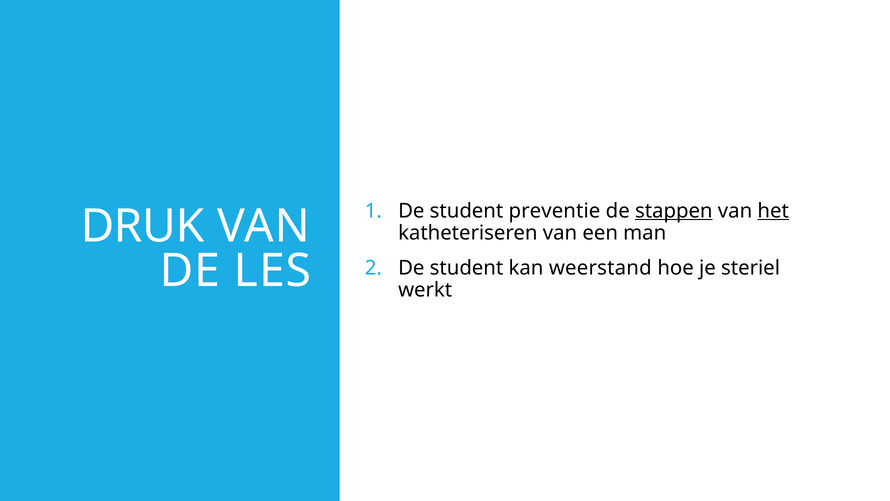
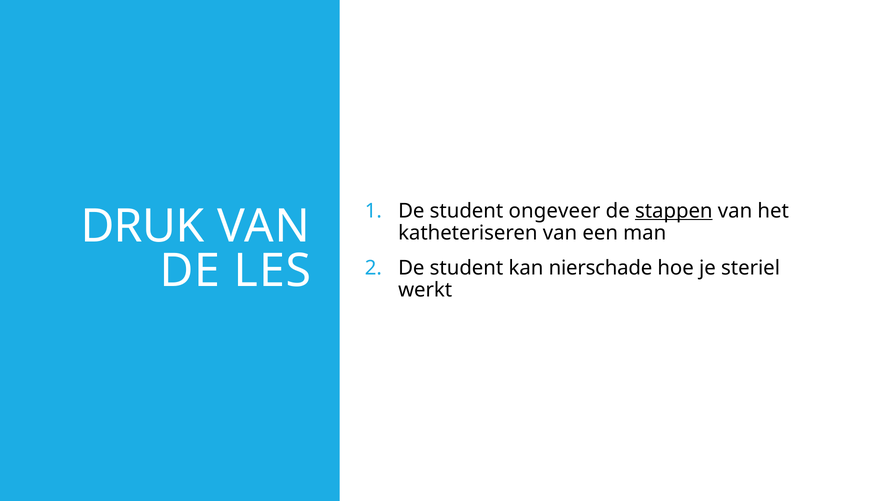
preventie: preventie -> ongeveer (554, 211)
het underline: present -> none (773, 211)
weerstand: weerstand -> nierschade (600, 268)
